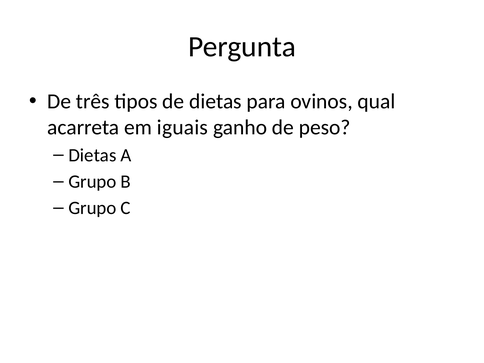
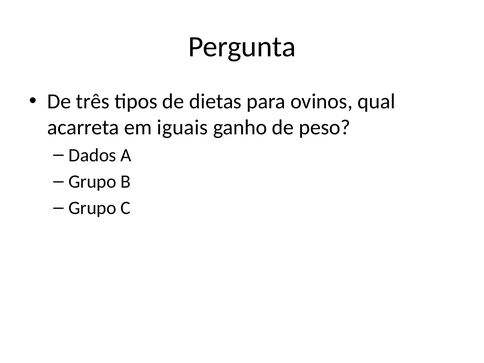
Dietas: Dietas -> Dados (92, 155)
